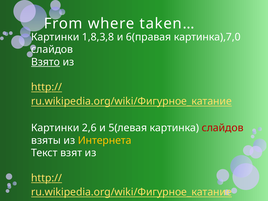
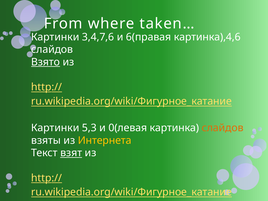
1,8,3,8: 1,8,3,8 -> 3,4,7,6 (98, 37)
картинка),7,0: картинка),7,0 -> картинка),4,6 (207, 37)
2,6: 2,6 -> 5,3 (89, 128)
5(левая: 5(левая -> 0(левая (128, 128)
слайдов colour: red -> orange (223, 128)
взят underline: none -> present (71, 153)
